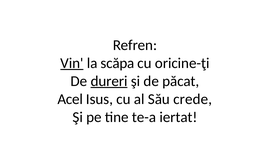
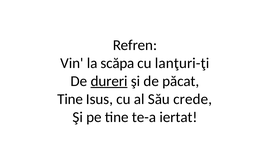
Vin underline: present -> none (72, 63)
oricine-ţi: oricine-ţi -> lanţuri-ţi (182, 63)
Acel: Acel -> Tine (70, 99)
